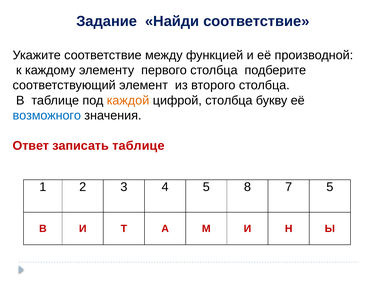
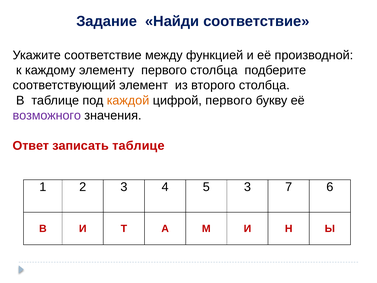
цифрой столбца: столбца -> первого (229, 100)
возможного colour: blue -> purple (47, 115)
5 8: 8 -> 3 (247, 187)
7 5: 5 -> 6 (330, 187)
